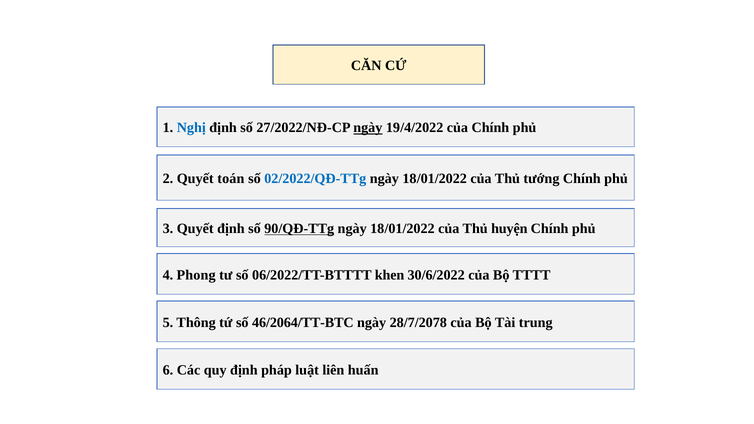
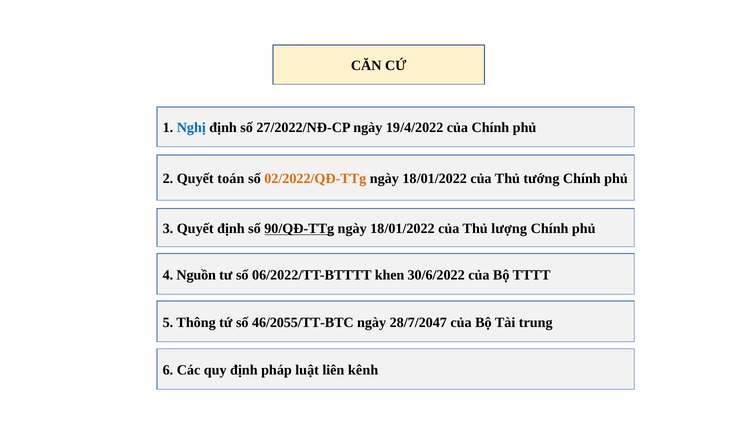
ngày underline: present -> none (368, 128)
02/2022/QĐ-TTg colour: blue -> orange (315, 179)
huyện: huyện -> lượng (509, 229)
Phong: Phong -> Nguồn (196, 275)
46/2064/TT-BTC: 46/2064/TT-BTC -> 46/2055/TT-BTC (303, 323)
28/7/2078: 28/7/2078 -> 28/7/2047 (418, 323)
huấn: huấn -> kênh (363, 370)
